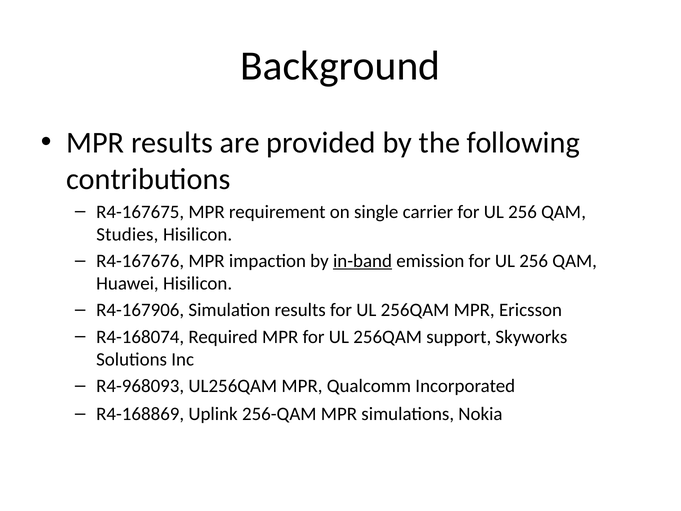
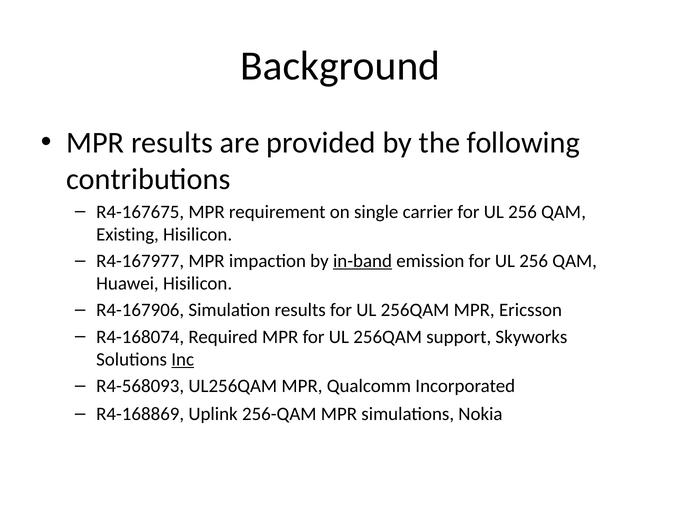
Studies: Studies -> Existing (127, 234)
R4-167676: R4-167676 -> R4-167977 (140, 261)
Inc underline: none -> present (183, 359)
R4-968093: R4-968093 -> R4-568093 (140, 386)
